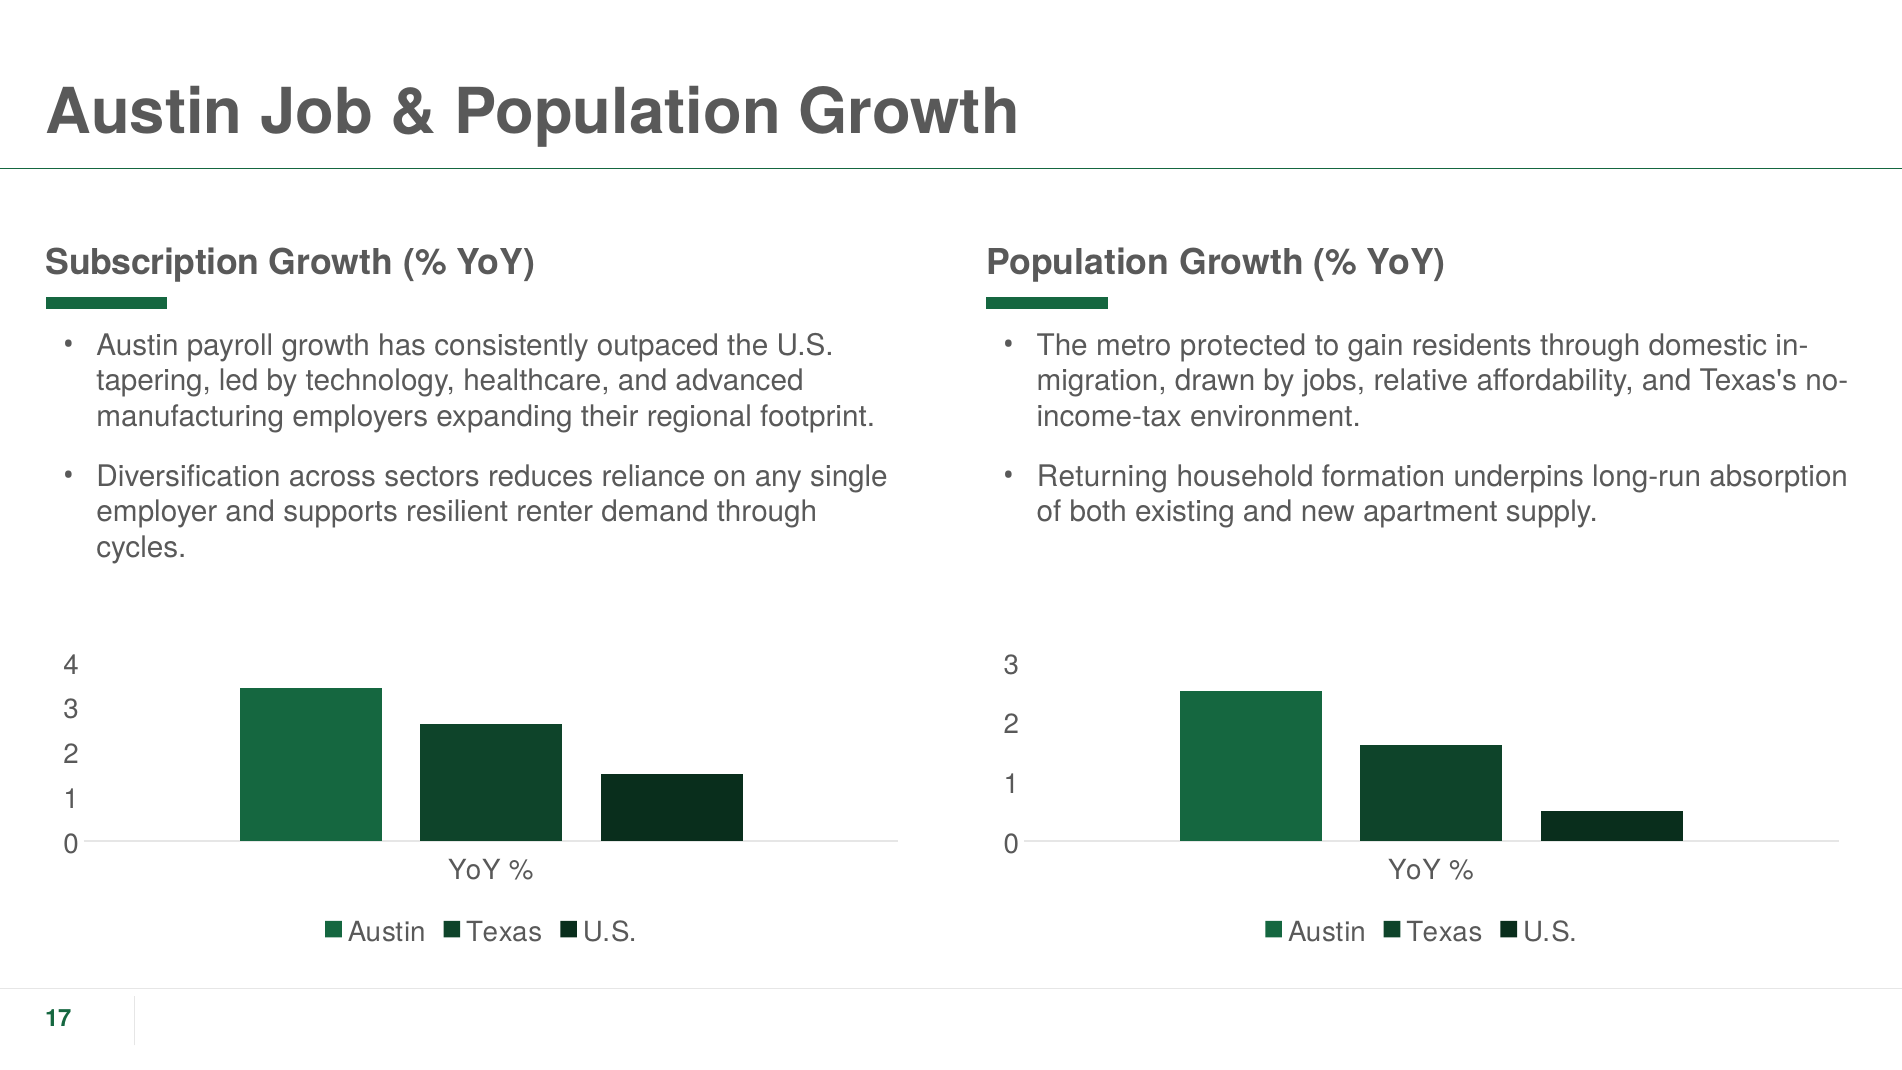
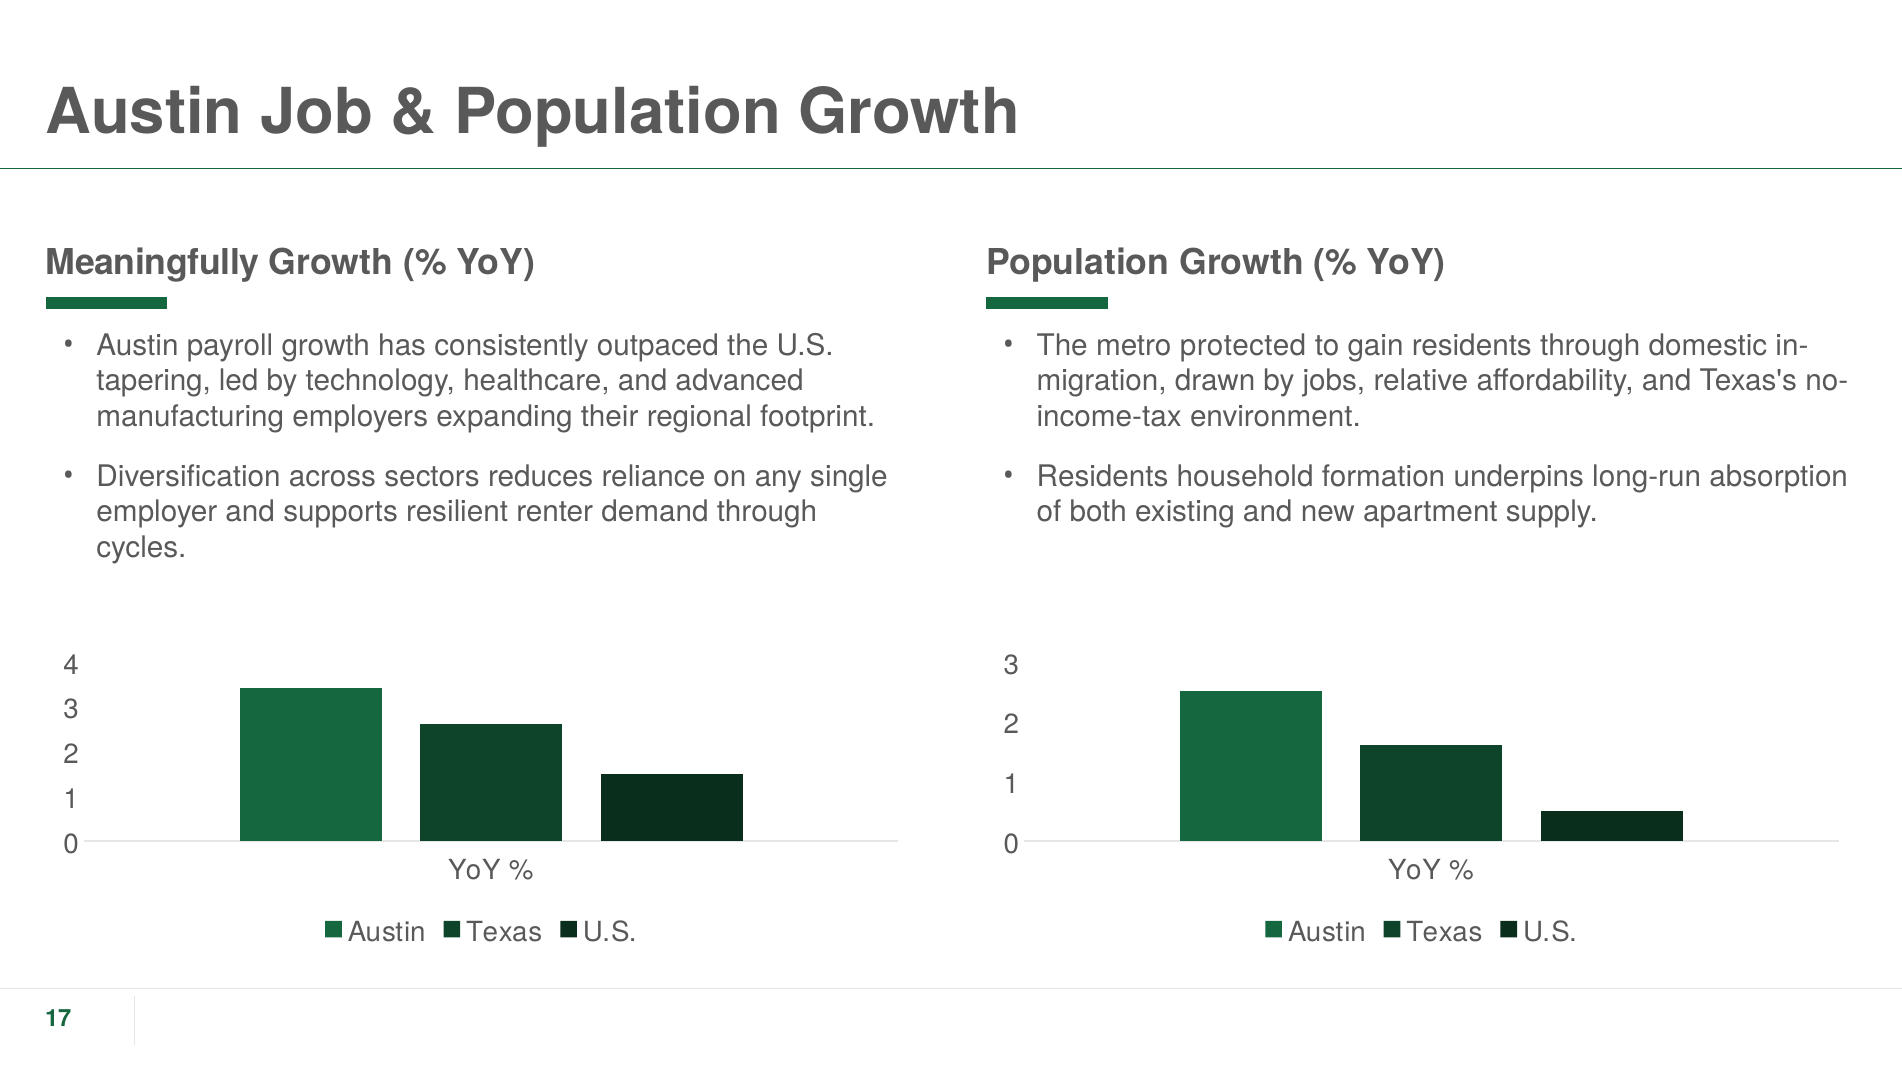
Subscription: Subscription -> Meaningfully (153, 263)
Returning: Returning -> Residents (1103, 476)
